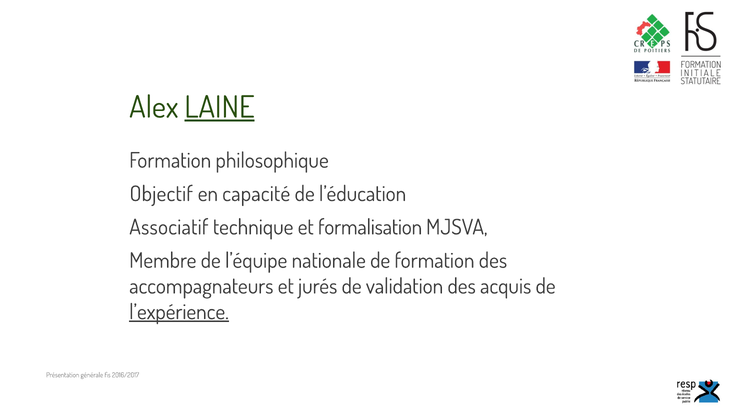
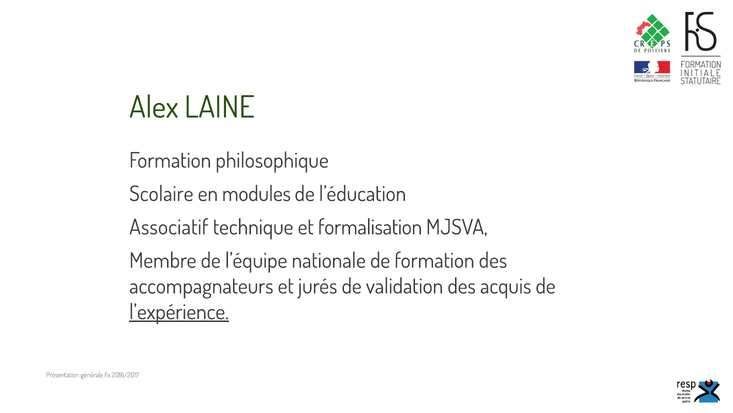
LAINE underline: present -> none (219, 107)
Objectif: Objectif -> Scolaire (161, 194)
capacité: capacité -> modules (256, 194)
